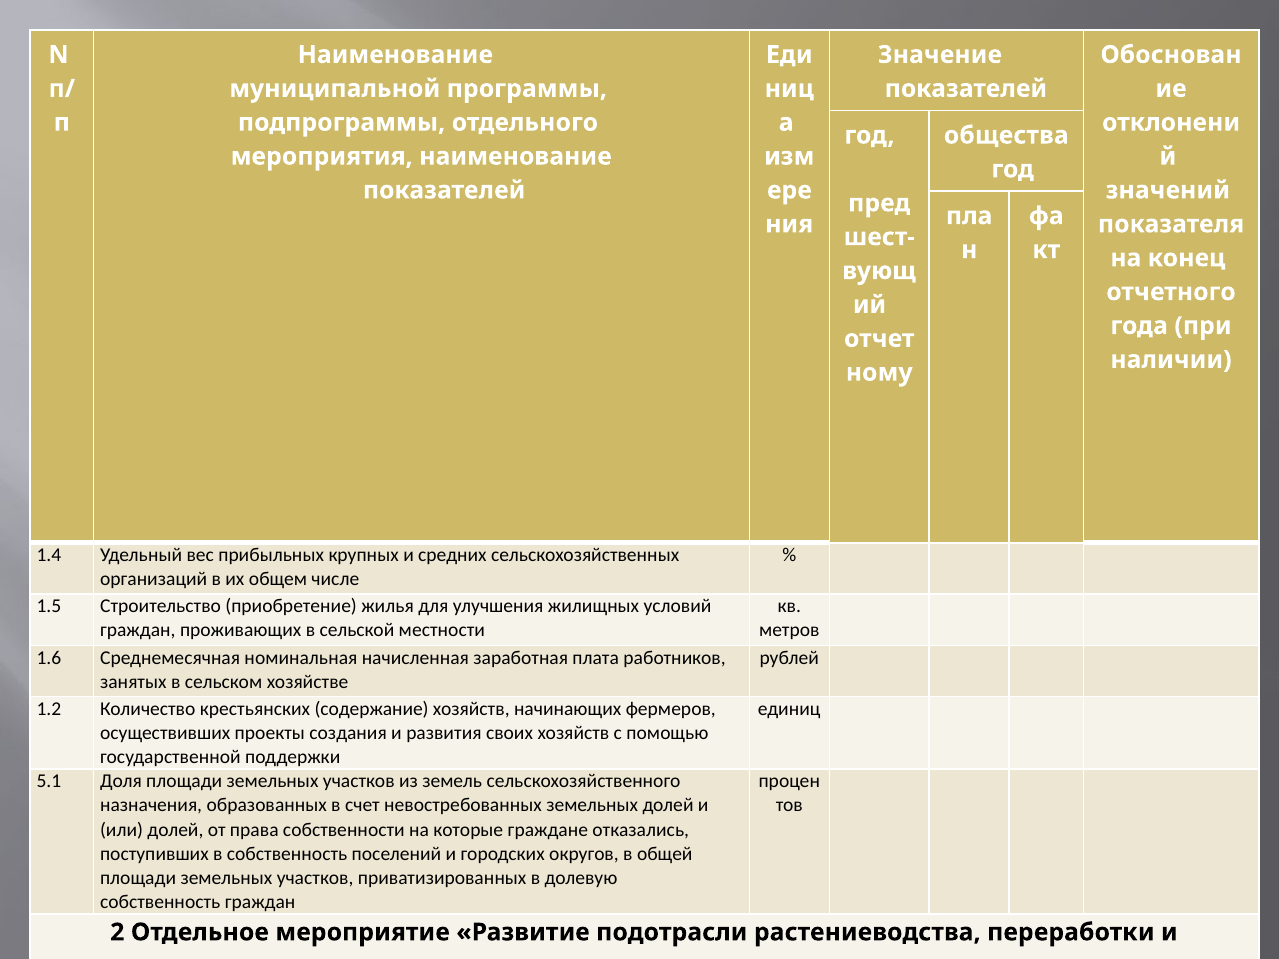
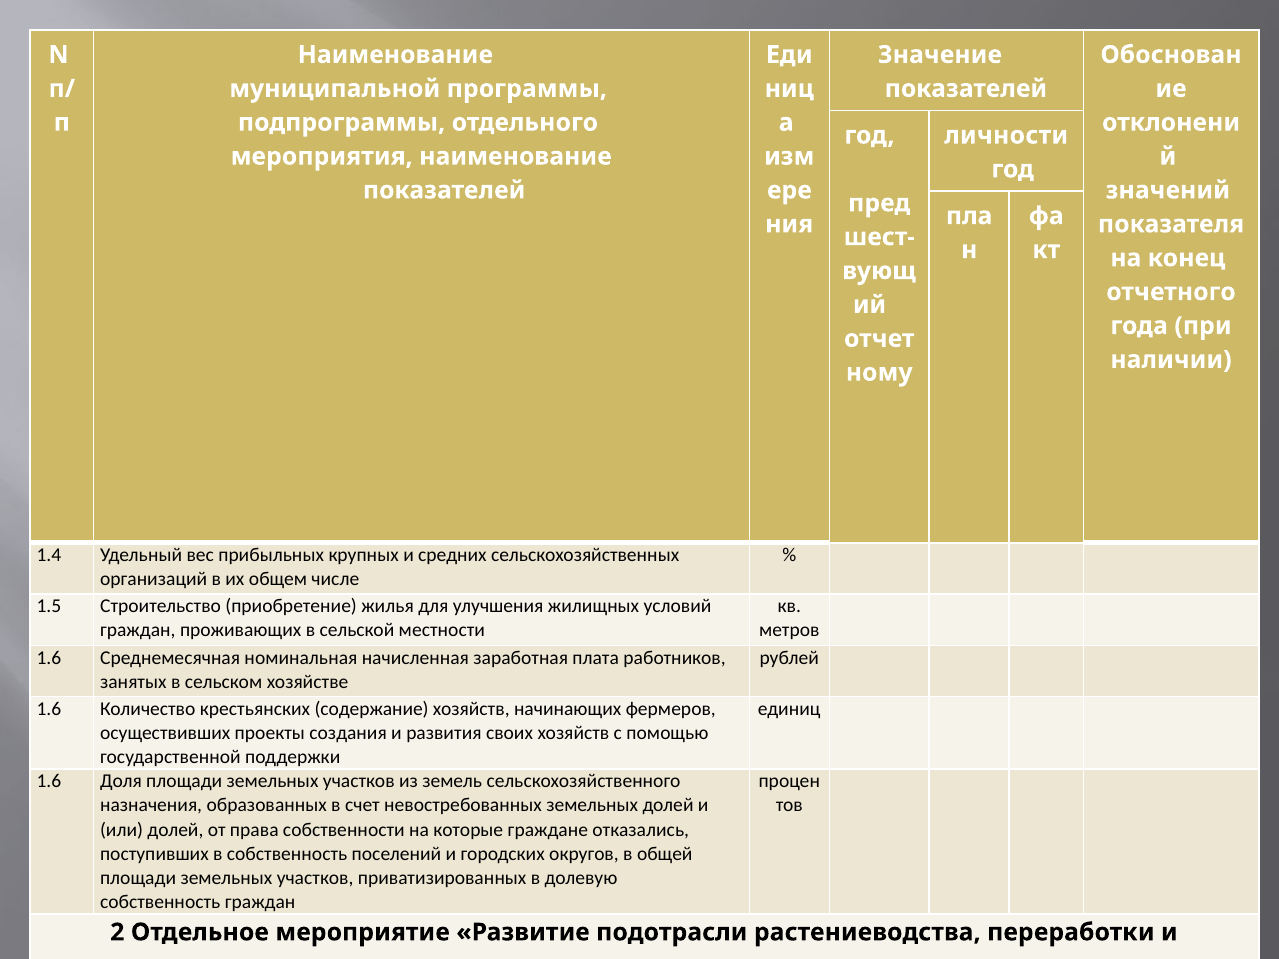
общества: общества -> личности (1006, 135)
1.2: 1.2 -> 1.6 (49, 709)
5.1: 5.1 -> 1.6 (49, 782)
